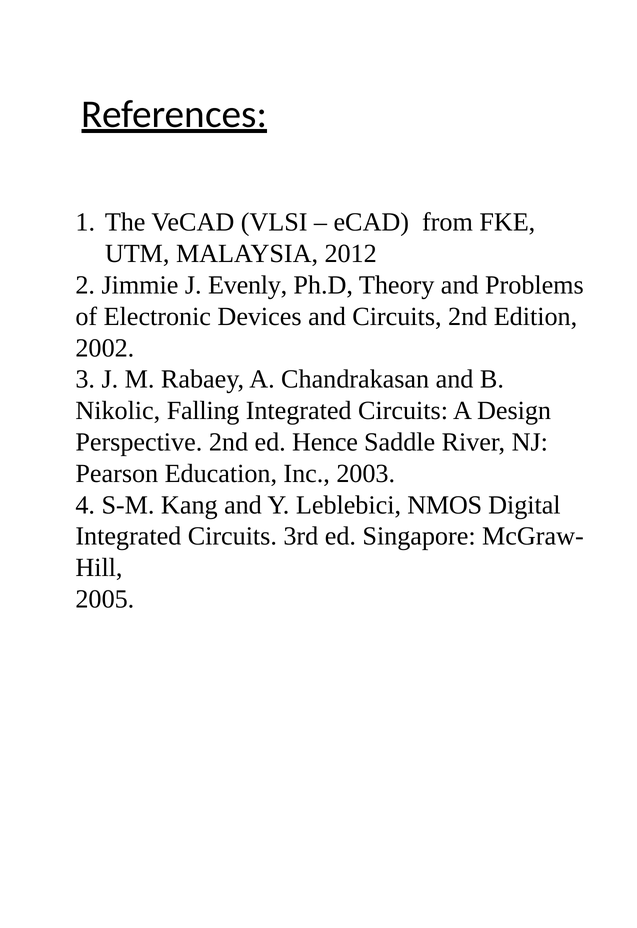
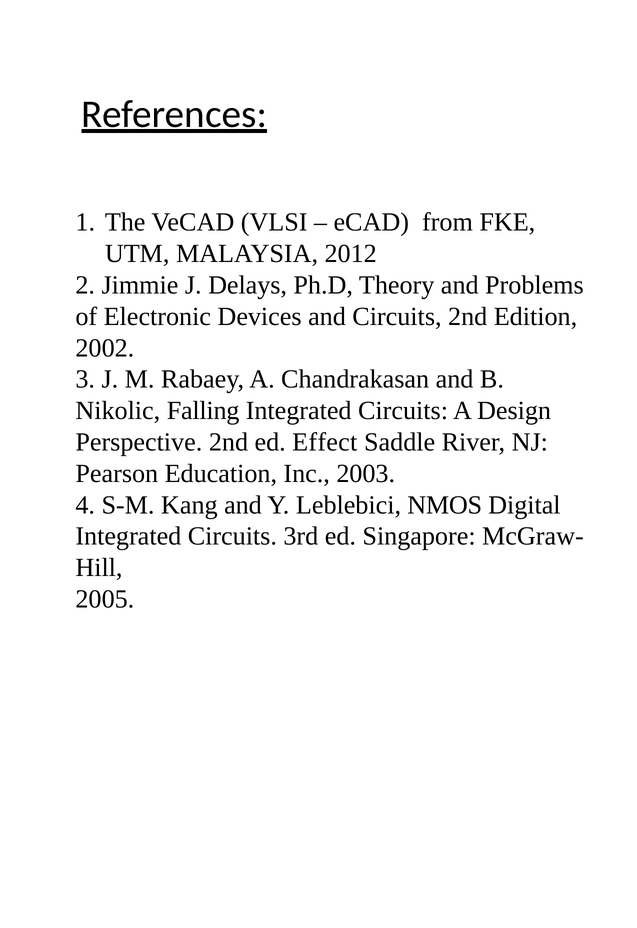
Evenly: Evenly -> Delays (248, 285)
Hence: Hence -> Effect (325, 442)
